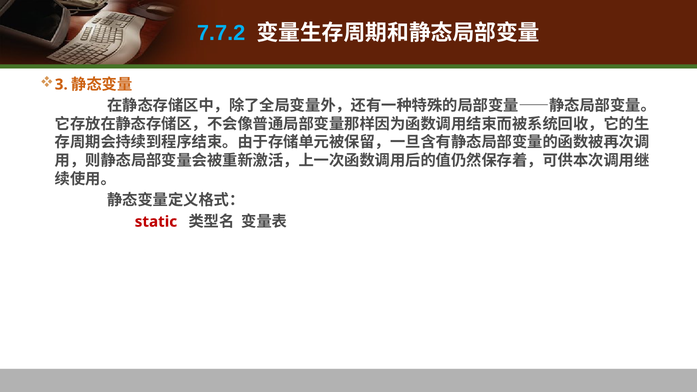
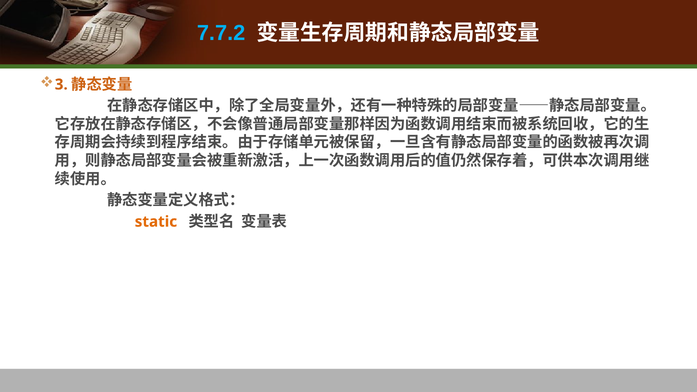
static colour: red -> orange (156, 222)
